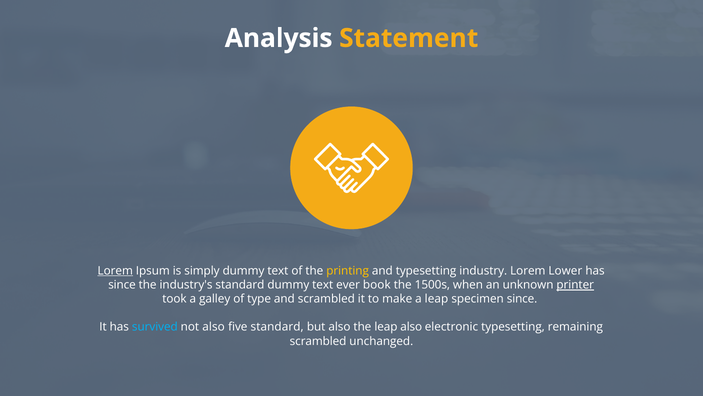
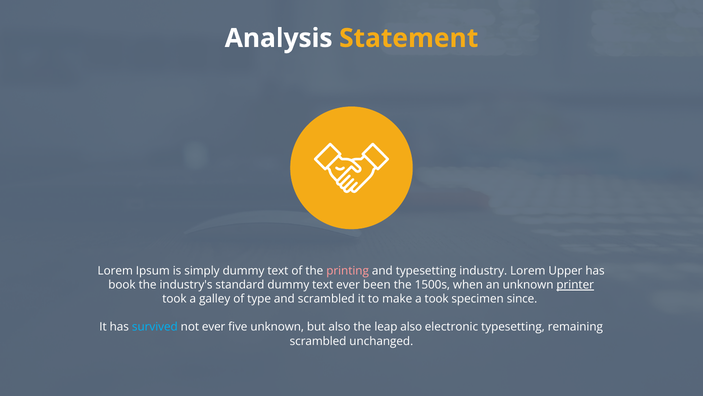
Lorem underline: present -> none (115, 270)
printing colour: yellow -> pink (348, 270)
Lower: Lower -> Upper (565, 270)
since: since -> book (122, 285)
book: book -> been (377, 285)
a leap: leap -> took (437, 299)
not also: also -> ever (214, 327)
five standard: standard -> unknown (277, 327)
